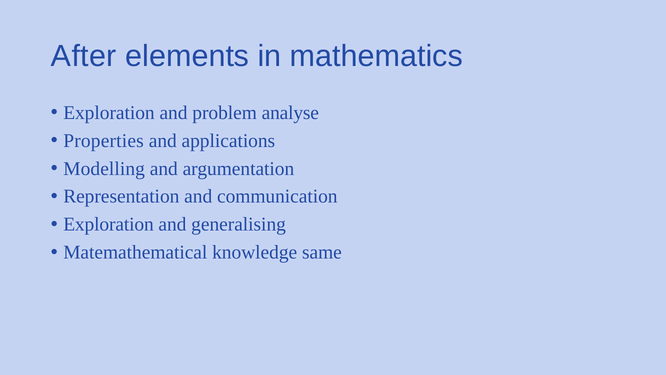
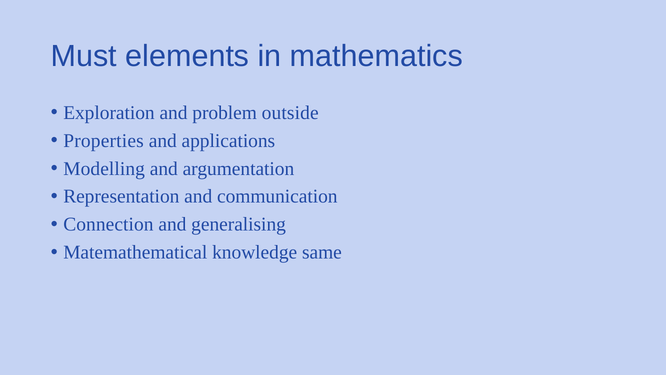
After: After -> Must (84, 56)
analyse: analyse -> outside (290, 113)
Exploration: Exploration -> Connection (108, 224)
